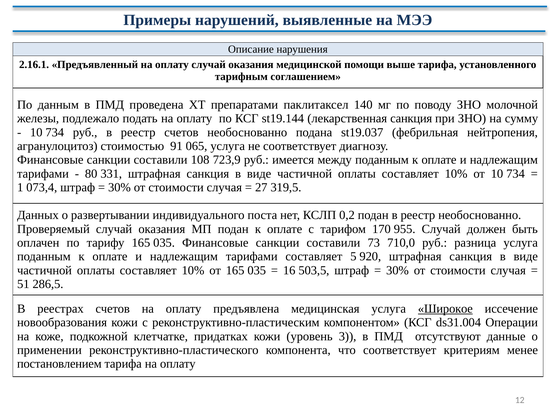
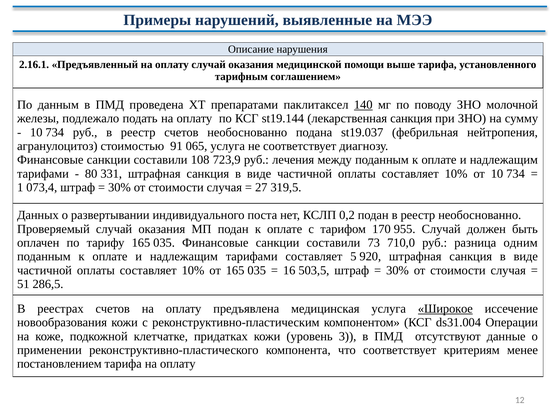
140 underline: none -> present (363, 105)
имеется: имеется -> лечения (293, 160)
разница услуга: услуга -> одним (521, 242)
